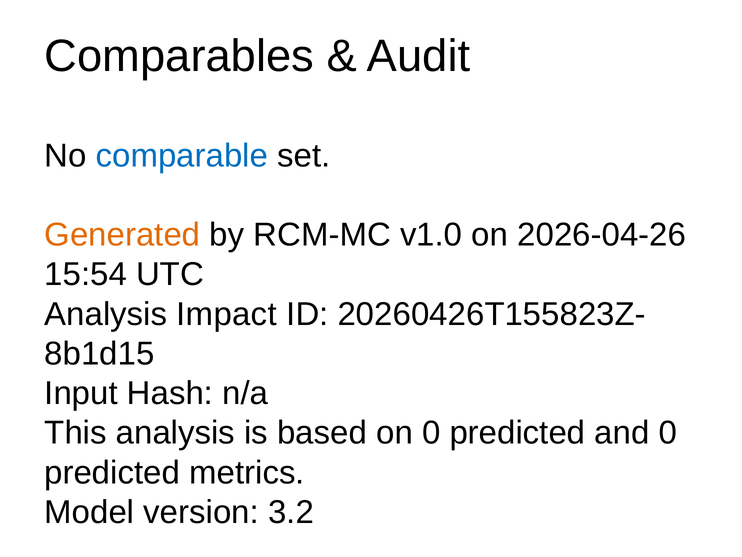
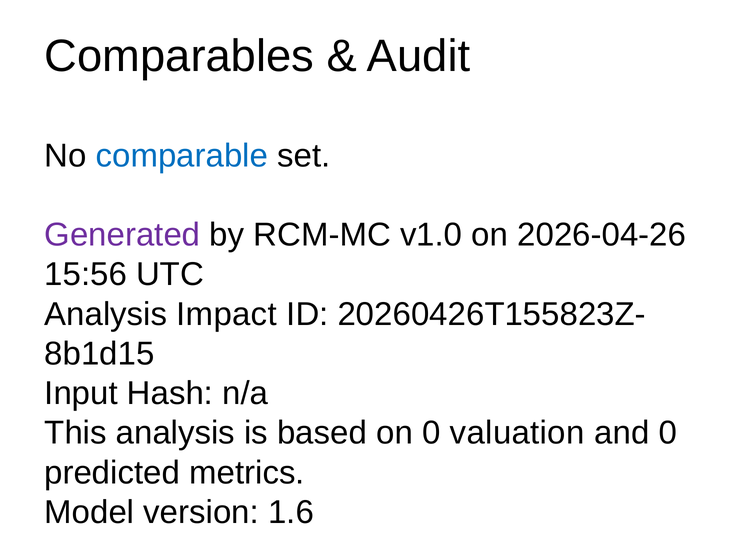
Generated colour: orange -> purple (122, 235)
15:54: 15:54 -> 15:56 (86, 274)
on 0 predicted: predicted -> valuation (517, 433)
3.2: 3.2 -> 1.6 (291, 512)
